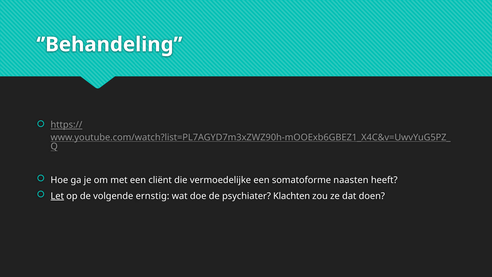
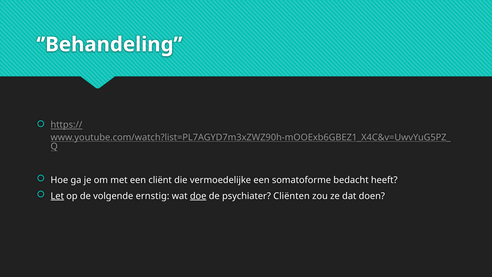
naasten: naasten -> bedacht (351, 180)
doe underline: none -> present (198, 196)
Klachten: Klachten -> Cliënten (292, 196)
